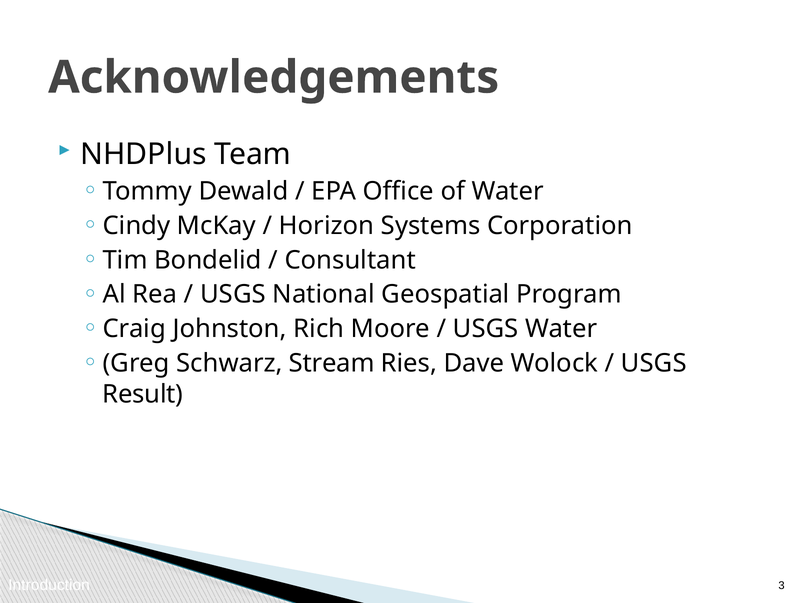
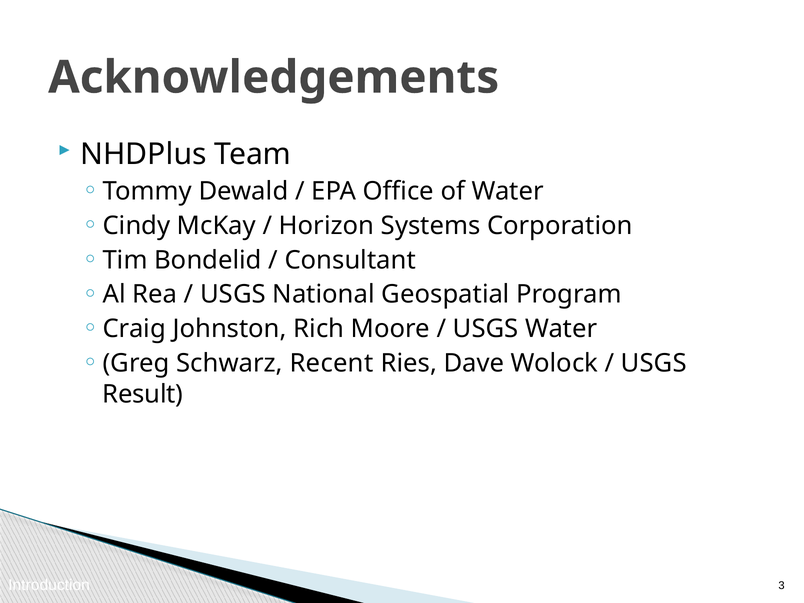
Stream: Stream -> Recent (331, 363)
